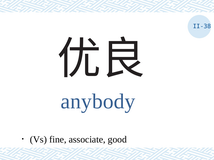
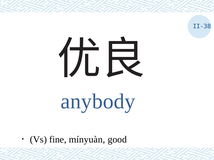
associate: associate -> mínyuàn (87, 140)
